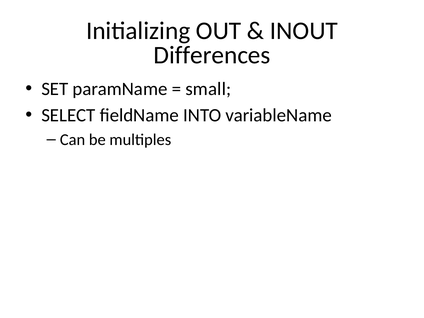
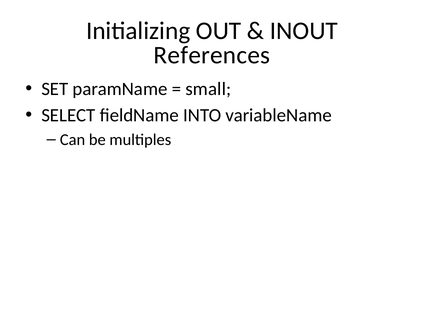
Differences: Differences -> References (212, 55)
